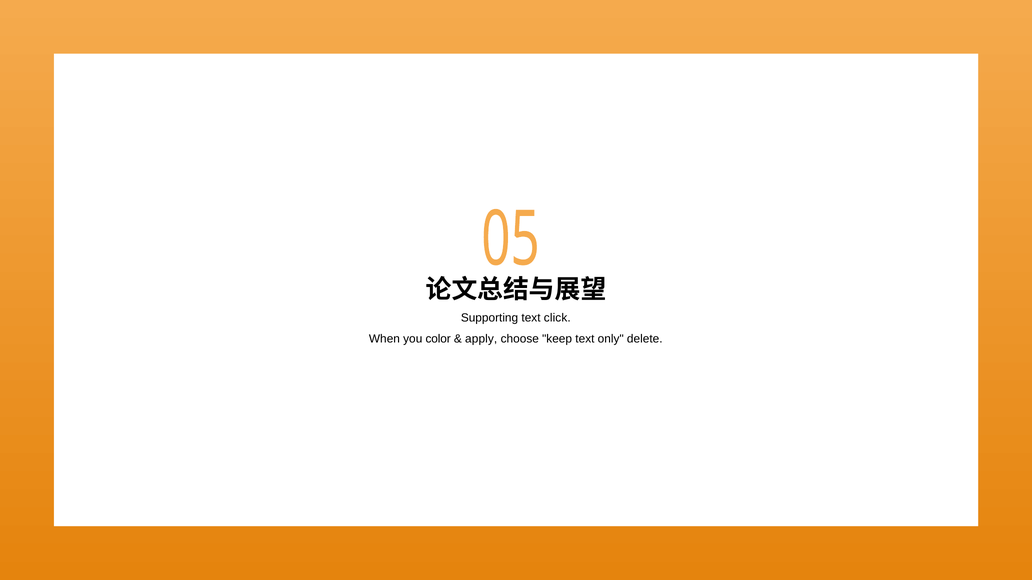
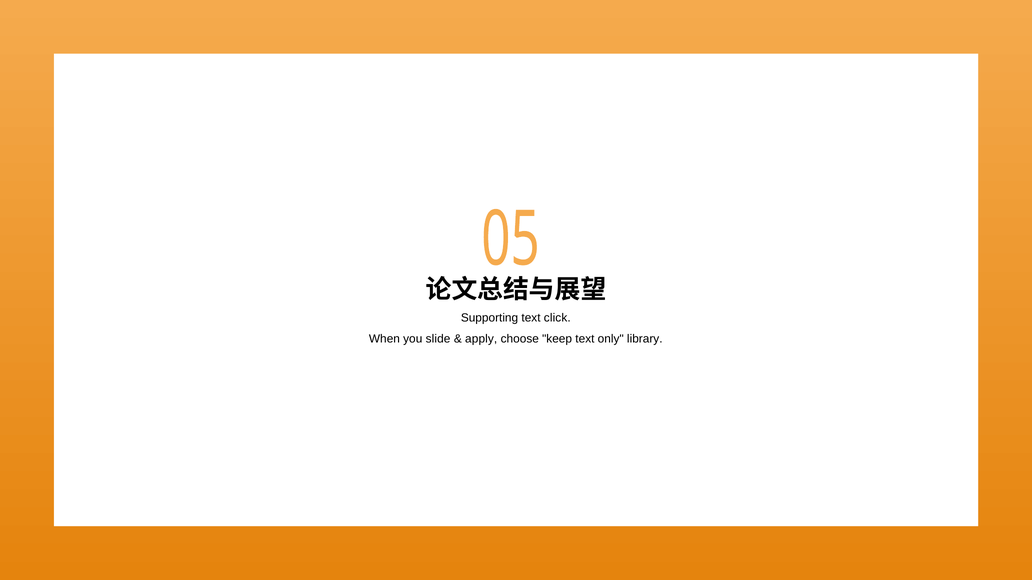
color: color -> slide (438, 339)
delete: delete -> library (645, 339)
